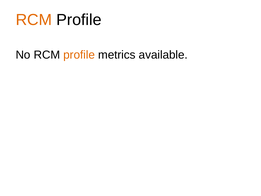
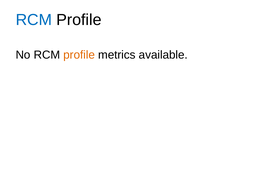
RCM colour: orange -> blue (34, 20)
